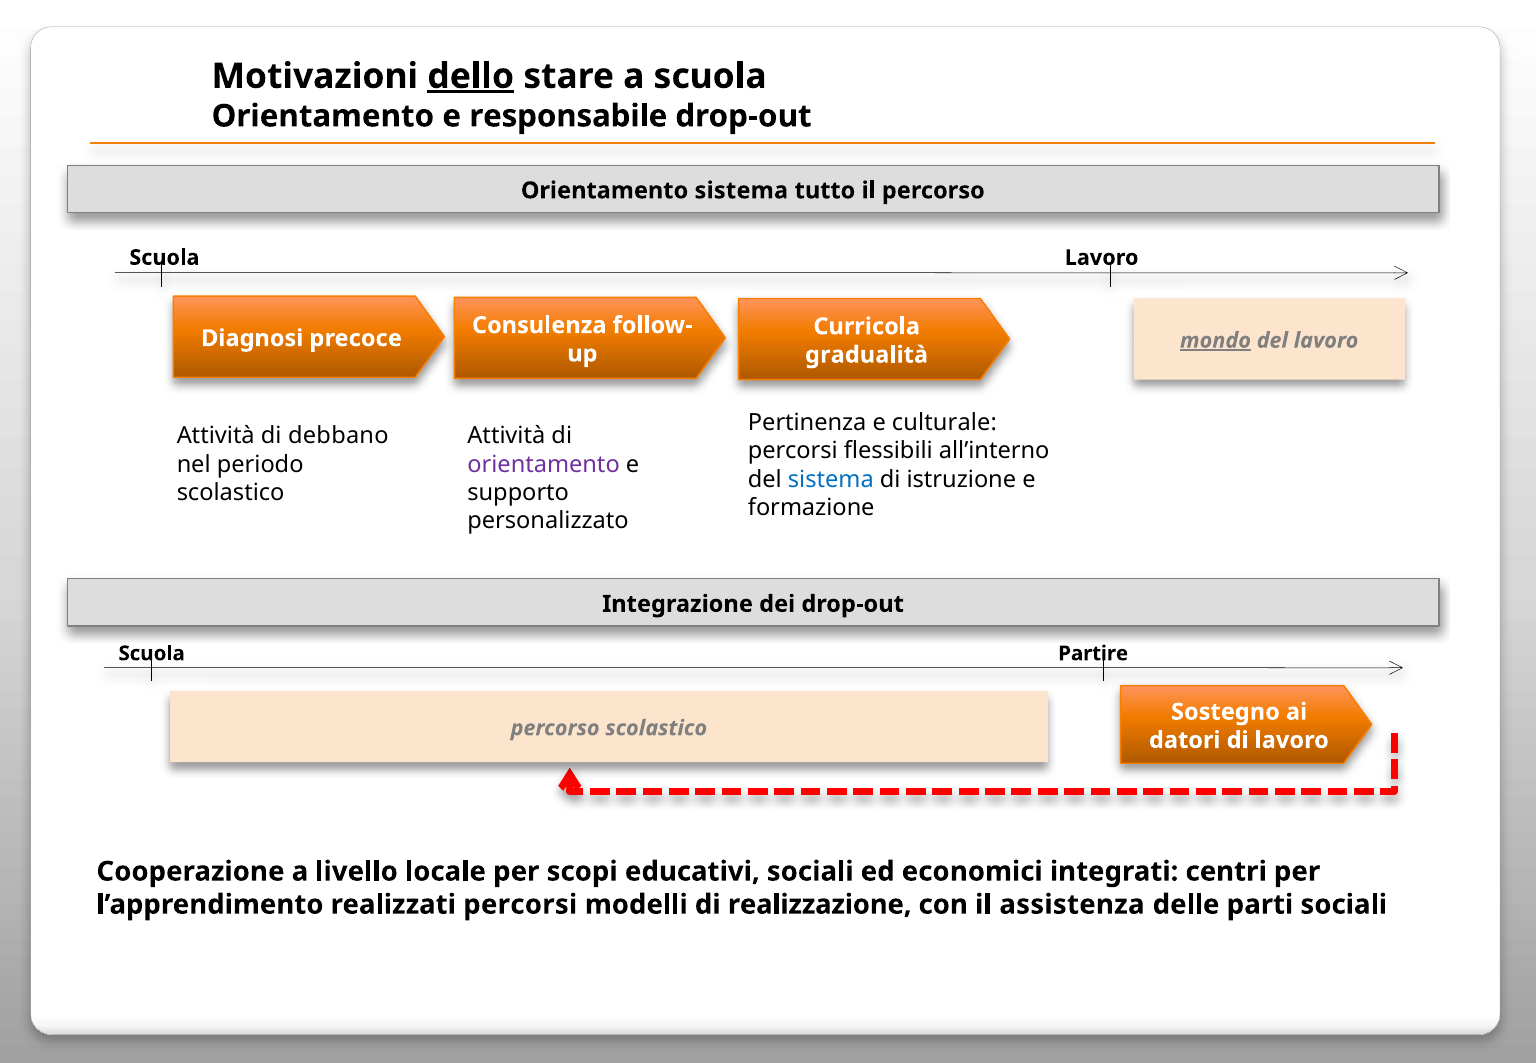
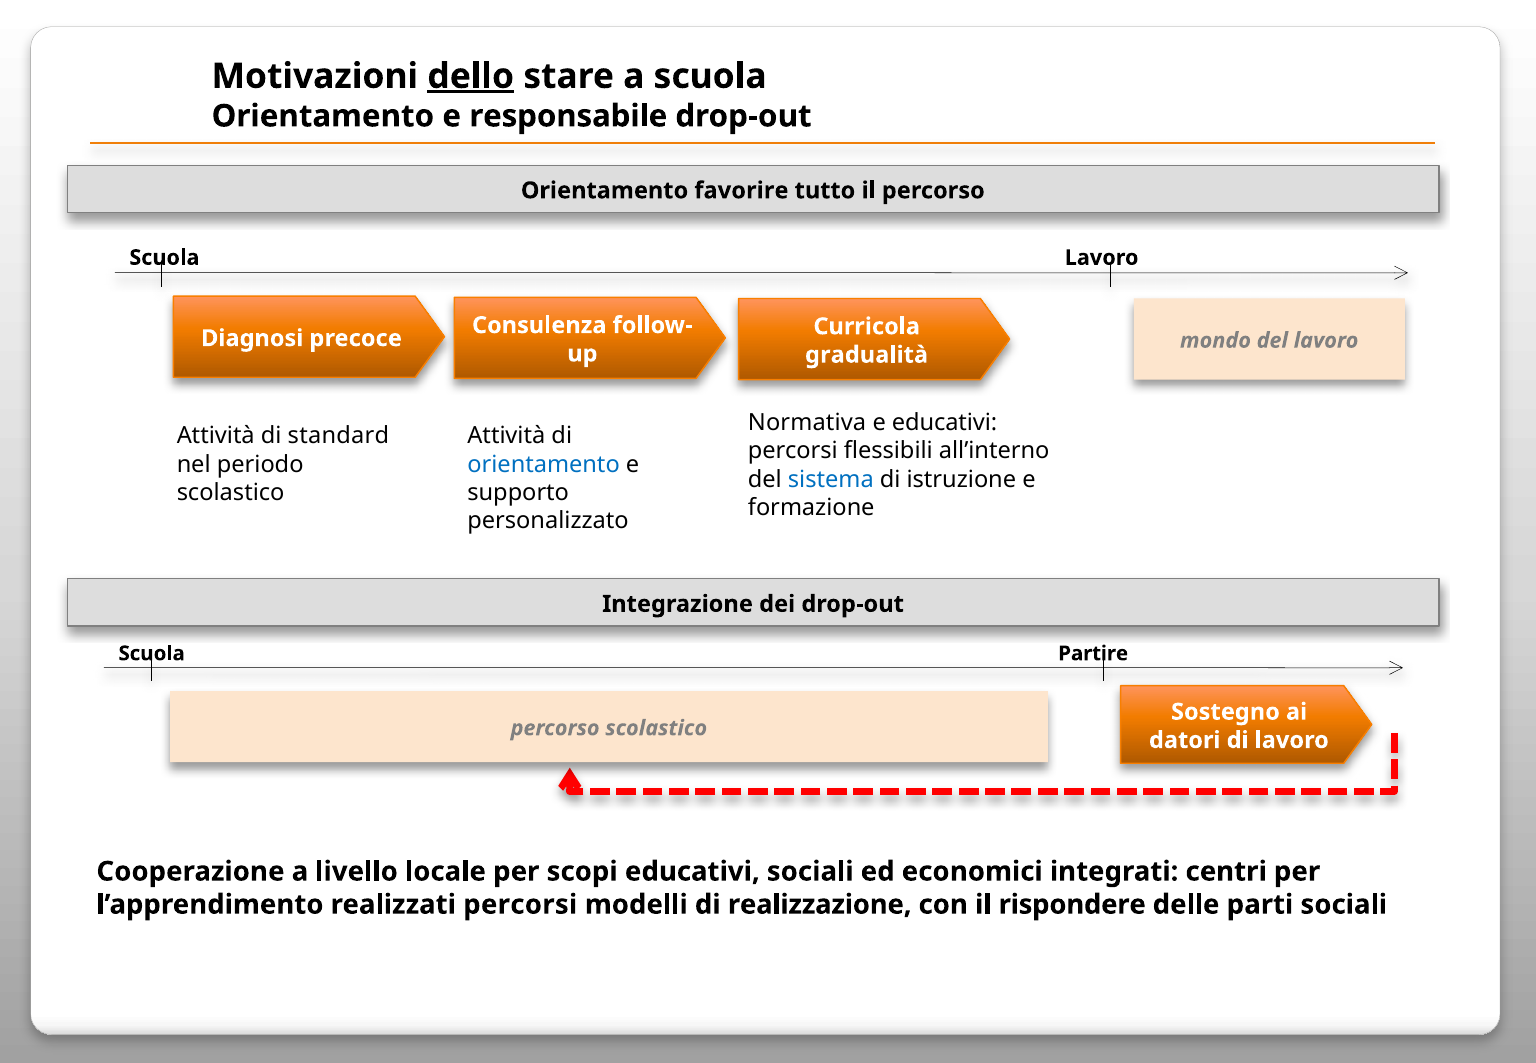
Orientamento sistema: sistema -> favorire (741, 191)
mondo underline: present -> none (1215, 341)
Pertinenza: Pertinenza -> Normativa (807, 423)
e culturale: culturale -> educativi (945, 423)
debbano: debbano -> standard (338, 436)
orientamento colour: purple -> blue (544, 465)
assistenza: assistenza -> rispondere (1072, 905)
